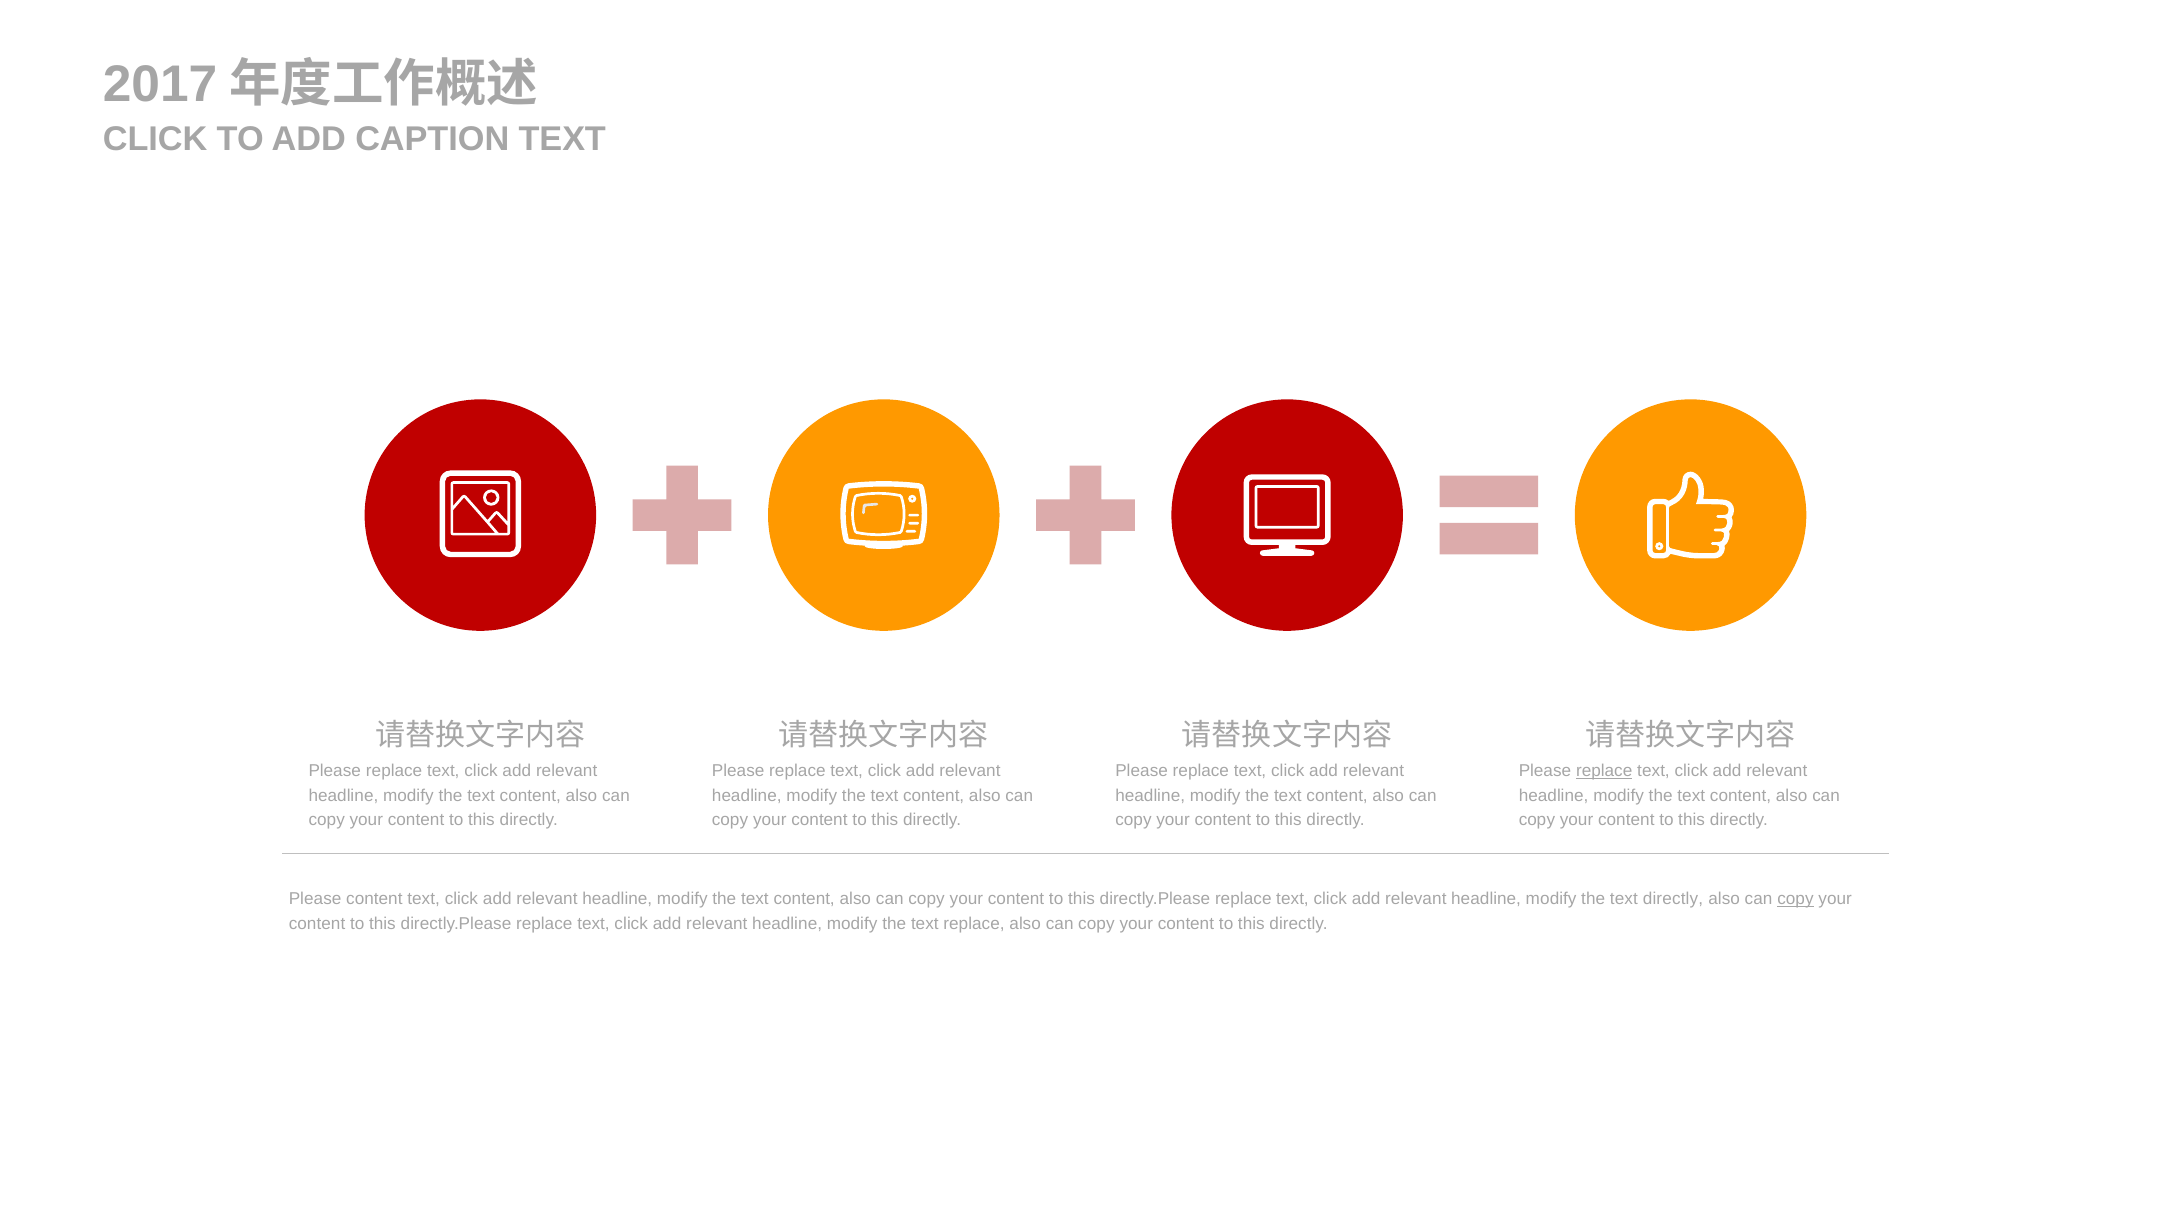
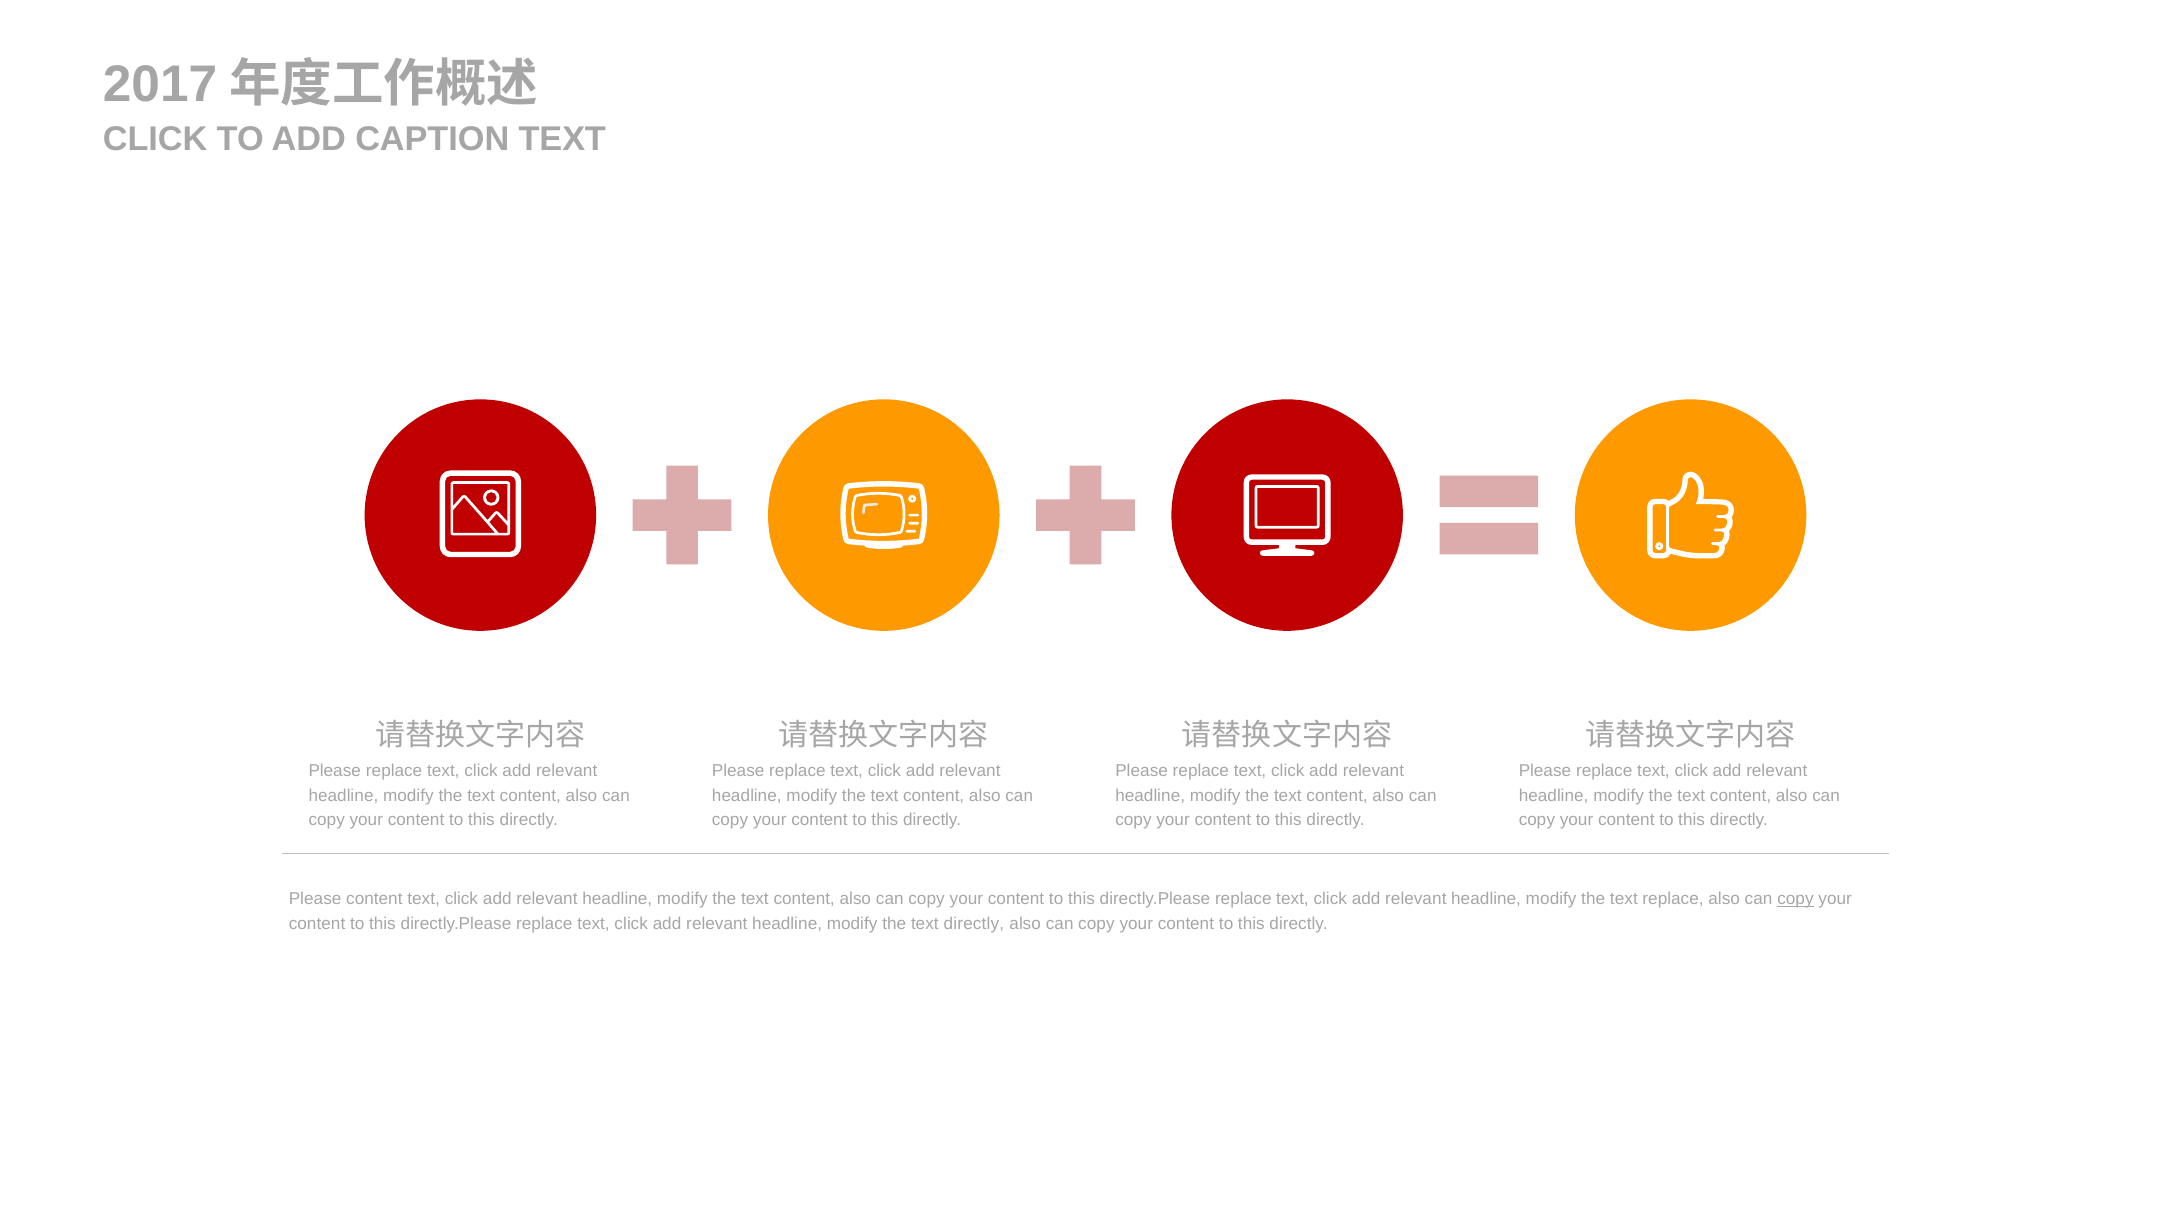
replace underline: present -> none (1604, 771)
text directly: directly -> replace (1673, 899)
text replace: replace -> directly (974, 924)
